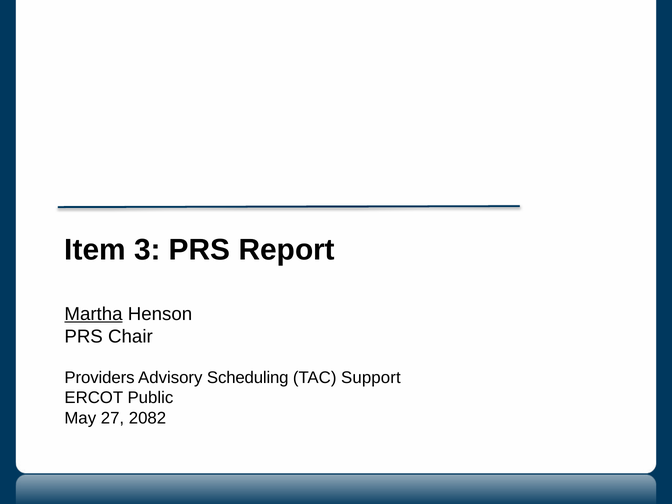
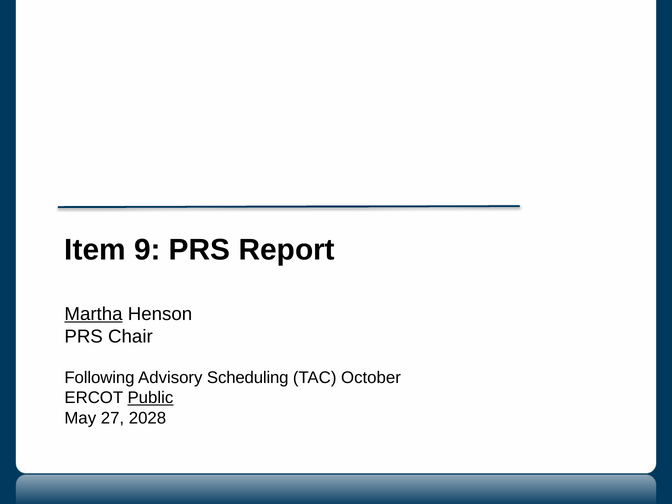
3: 3 -> 9 (147, 250)
Providers: Providers -> Following (100, 378)
Support: Support -> October (371, 378)
Public underline: none -> present (150, 398)
2082: 2082 -> 2028 (147, 418)
